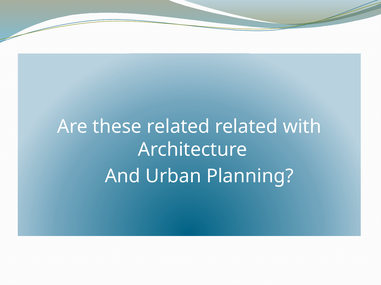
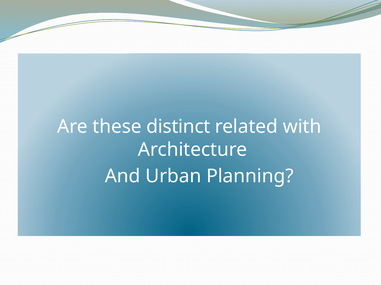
these related: related -> distinct (178, 127)
